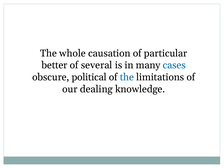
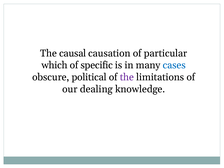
whole: whole -> causal (73, 53)
better: better -> which (55, 65)
several: several -> specific (97, 65)
the colour: blue -> purple (127, 77)
